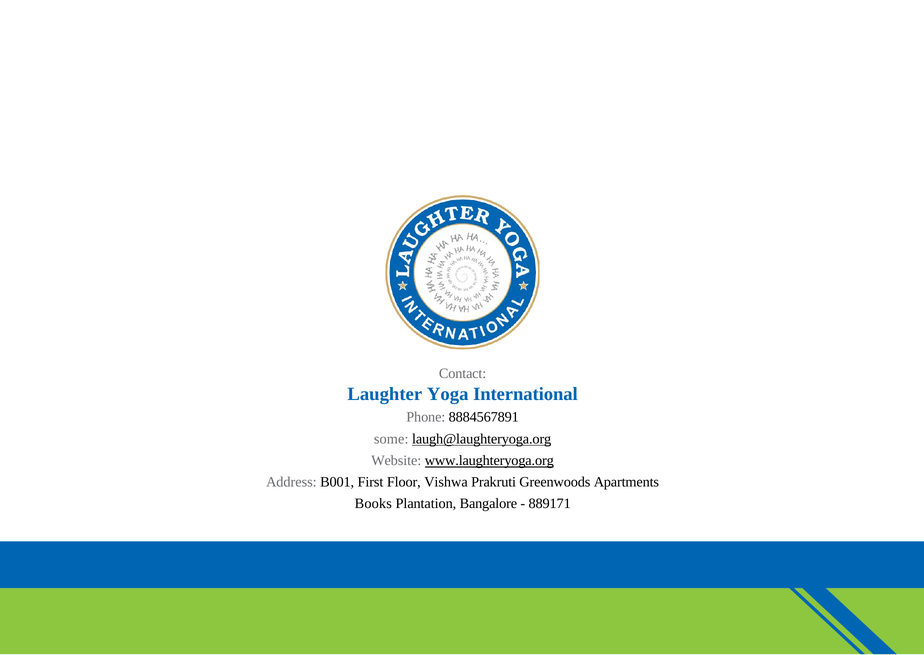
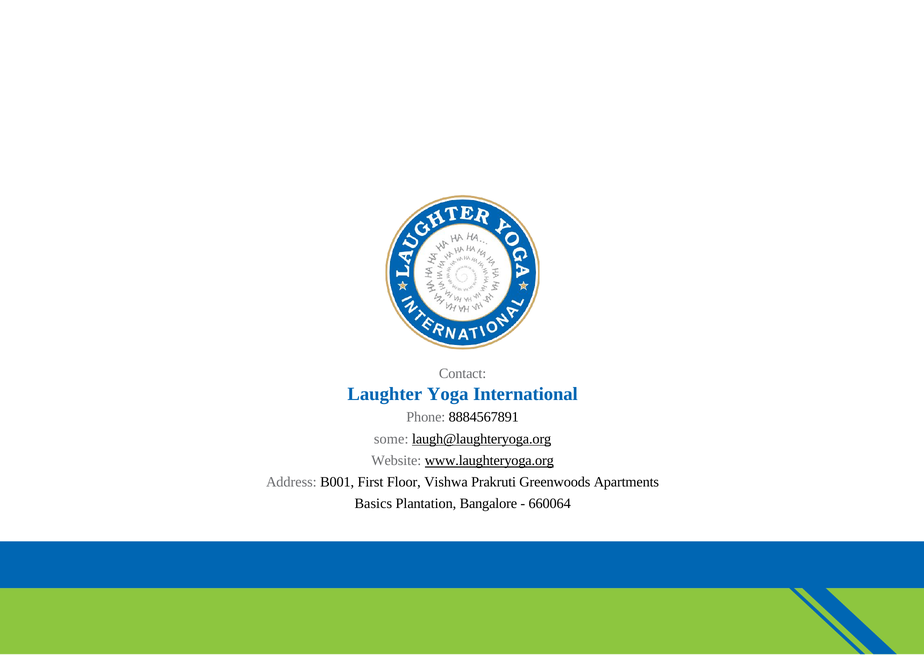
Books: Books -> Basics (373, 504)
889171: 889171 -> 660064 (550, 504)
